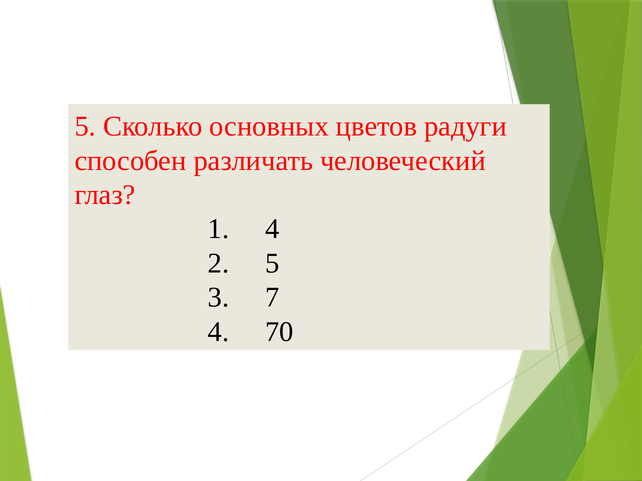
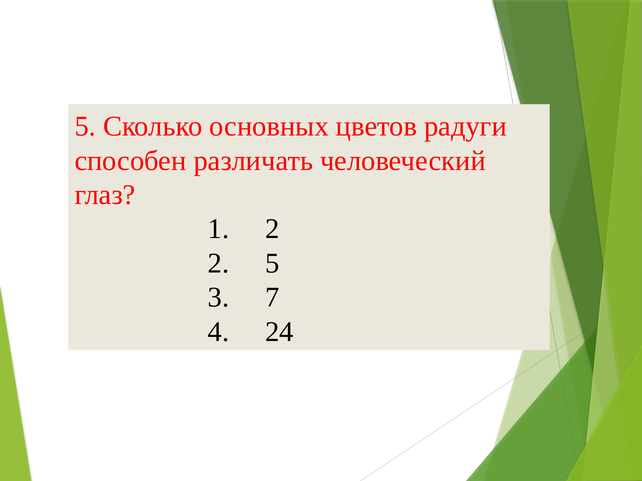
1 4: 4 -> 2 (272, 229)
70: 70 -> 24 (279, 332)
